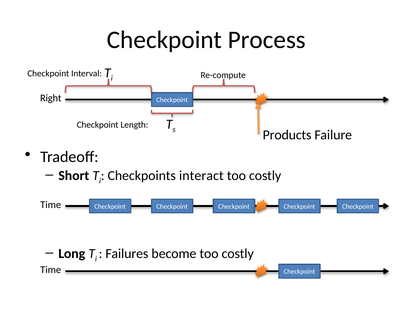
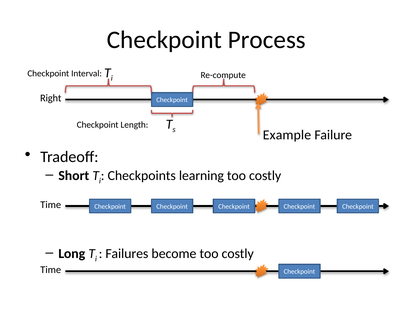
Products: Products -> Example (287, 135)
interact: interact -> learning (201, 176)
